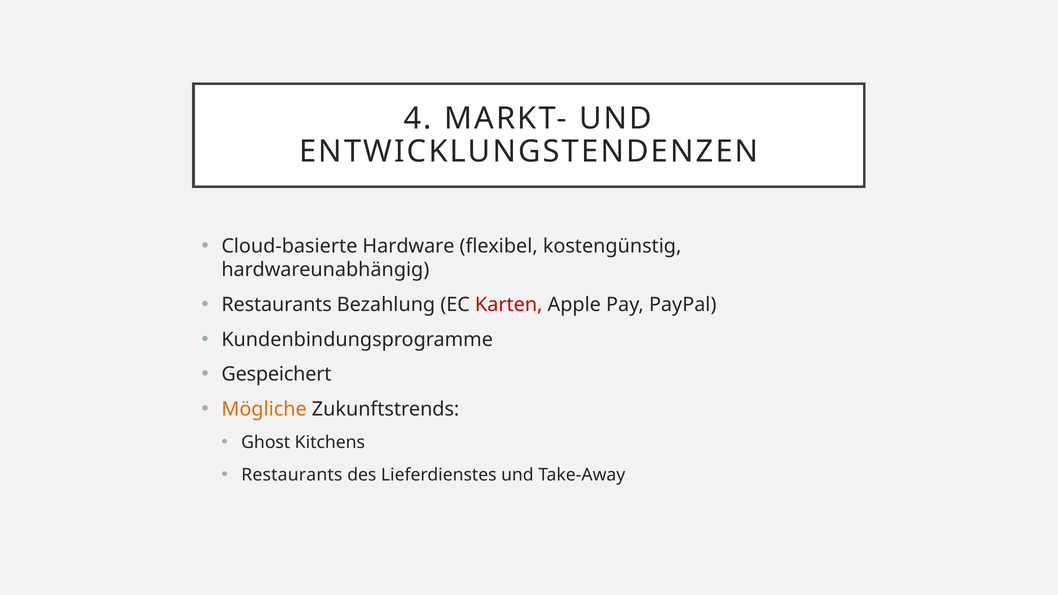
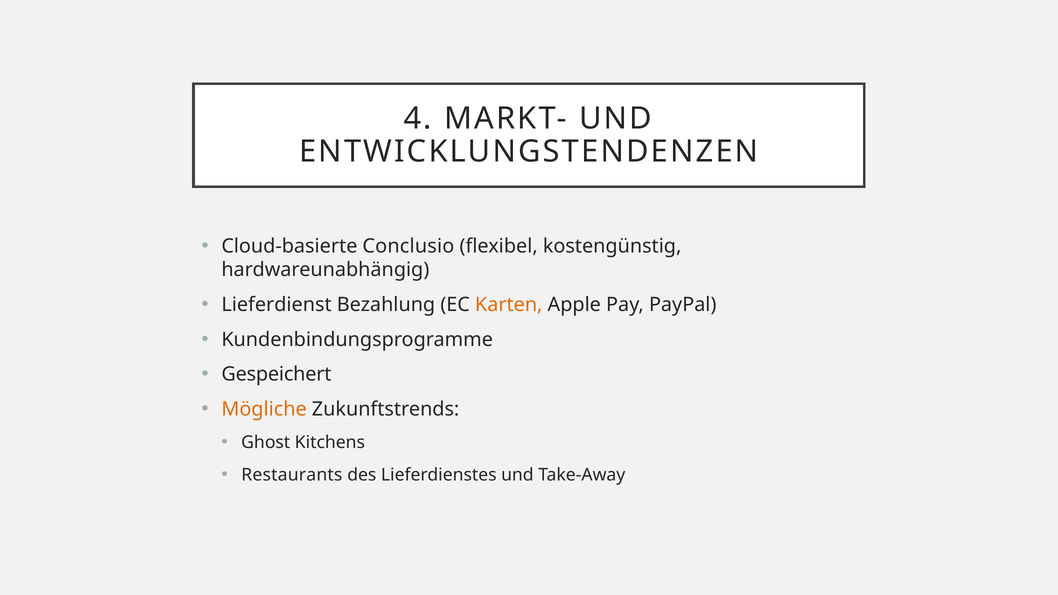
Hardware: Hardware -> Conclusio (408, 246)
Restaurants: Restaurants -> Lieferdienst (277, 305)
Karten colour: red -> orange (509, 305)
